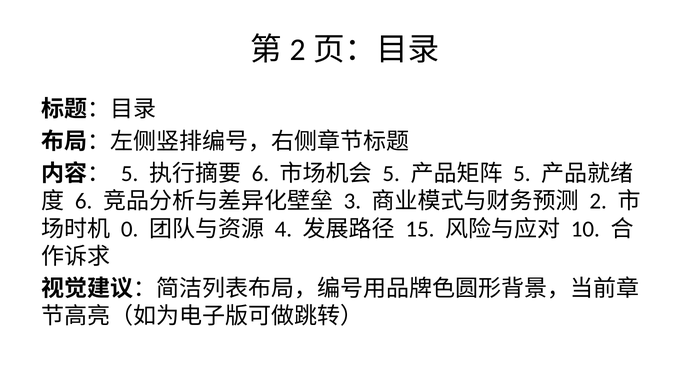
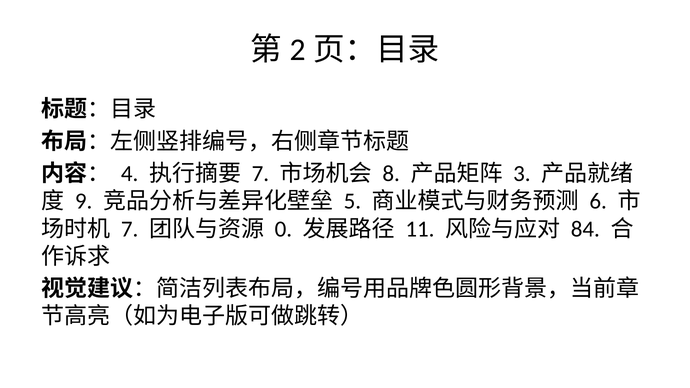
5: 5 -> 4 (130, 174)
6: 6 -> 7 (260, 174)
5: 5 -> 8 (391, 174)
5: 5 -> 3 (522, 174)
6: 6 -> 9 (84, 201)
3: 3 -> 5 (352, 201)
2: 2 -> 6 (598, 201)
0: 0 -> 7 (130, 229)
4: 4 -> 0 (283, 229)
15: 15 -> 11 (420, 229)
10: 10 -> 84 (585, 229)
